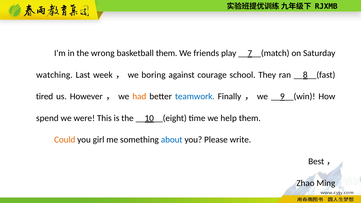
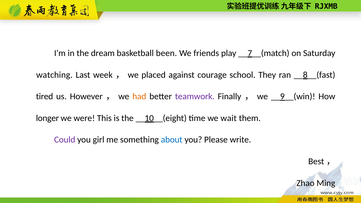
wrong: wrong -> dream (103, 53)
basketball them: them -> been (166, 53)
boring: boring -> placed (154, 75)
teamwork colour: blue -> purple (195, 96)
spend: spend -> longer (47, 118)
help: help -> wait (229, 118)
Could colour: orange -> purple (65, 140)
